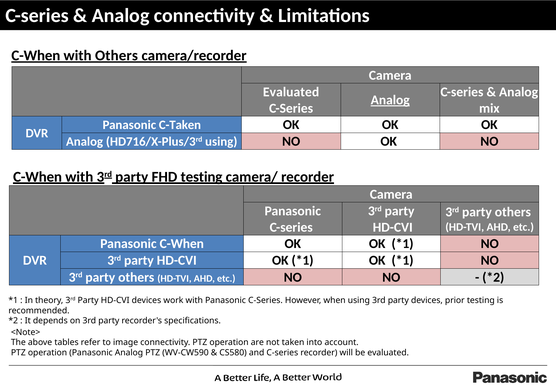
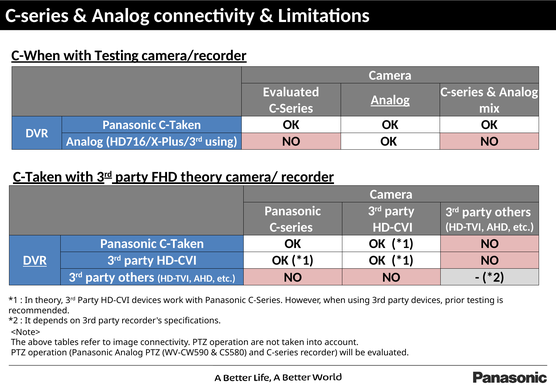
with Others: Others -> Testing (117, 56)
C-When: C-When -> C-Taken (38, 177)
FHD testing: testing -> theory (201, 177)
C-When: C-When -> C-Taken (182, 244)
DVR underline: none -> present (35, 260)
